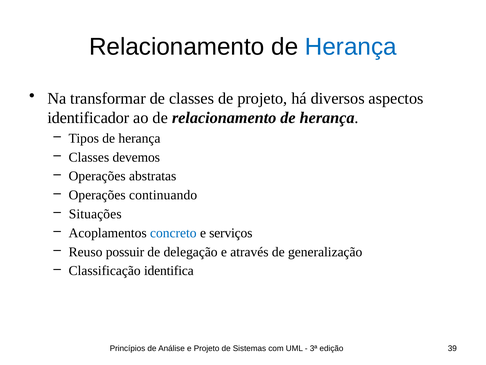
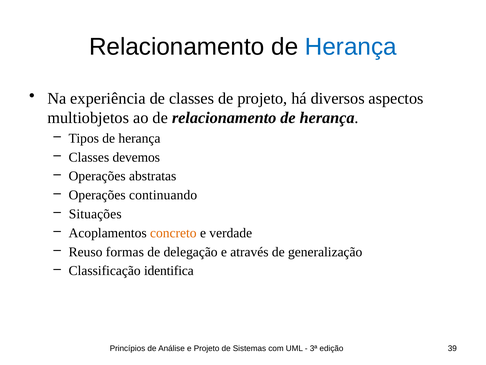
transformar: transformar -> experiência (108, 98)
identificador: identificador -> multiobjetos (88, 118)
concreto colour: blue -> orange (173, 233)
serviços: serviços -> verdade (231, 233)
possuir: possuir -> formas (125, 252)
